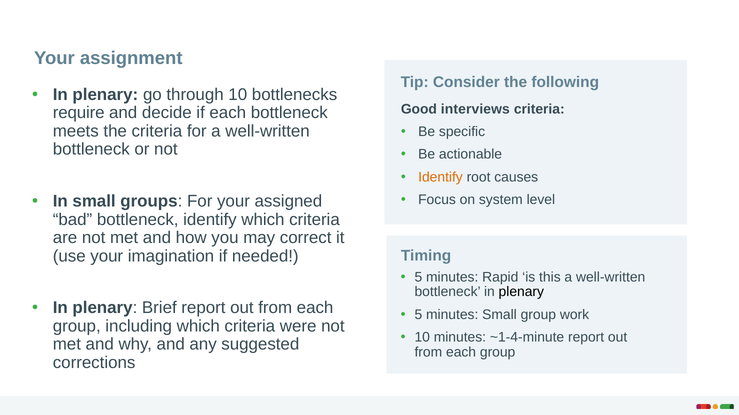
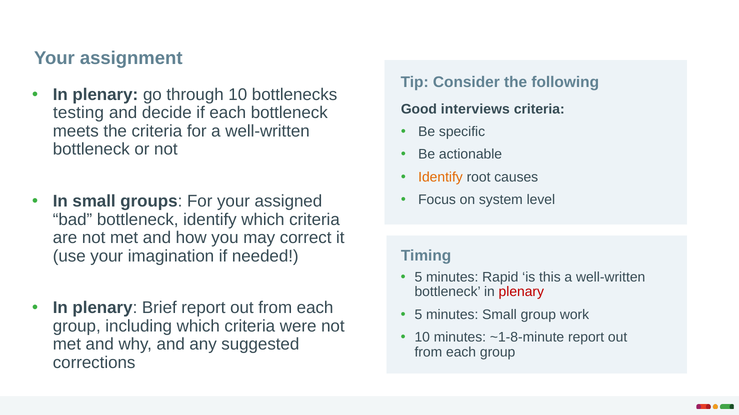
require: require -> testing (79, 113)
plenary colour: black -> red (521, 292)
~1-4-minute: ~1-4-minute -> ~1-8-minute (527, 338)
